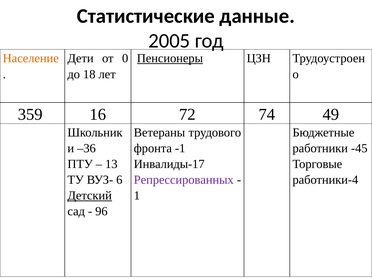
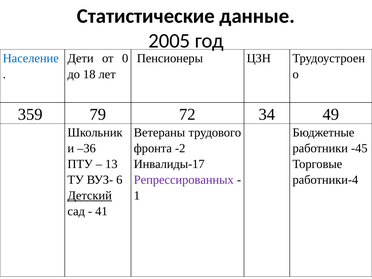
Население colour: orange -> blue (31, 58)
Пенсионеры underline: present -> none (170, 58)
16: 16 -> 79 (98, 115)
74: 74 -> 34 (267, 115)
-1: -1 -> -2 (180, 148)
96: 96 -> 41 (101, 211)
